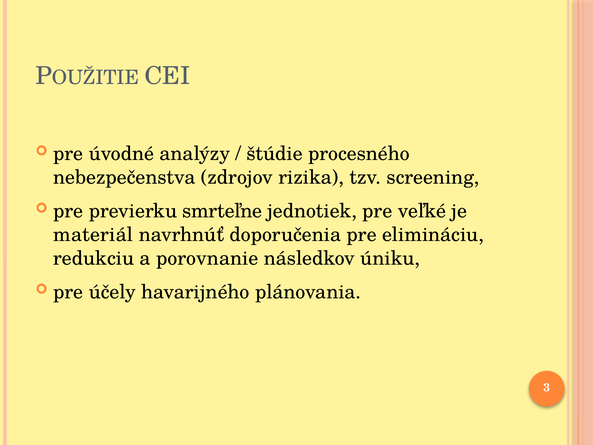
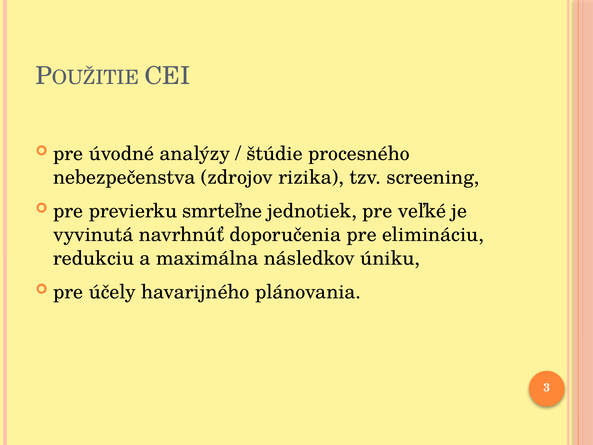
materiál: materiál -> vyvinutá (93, 235)
porovnanie: porovnanie -> maximálna (207, 258)
